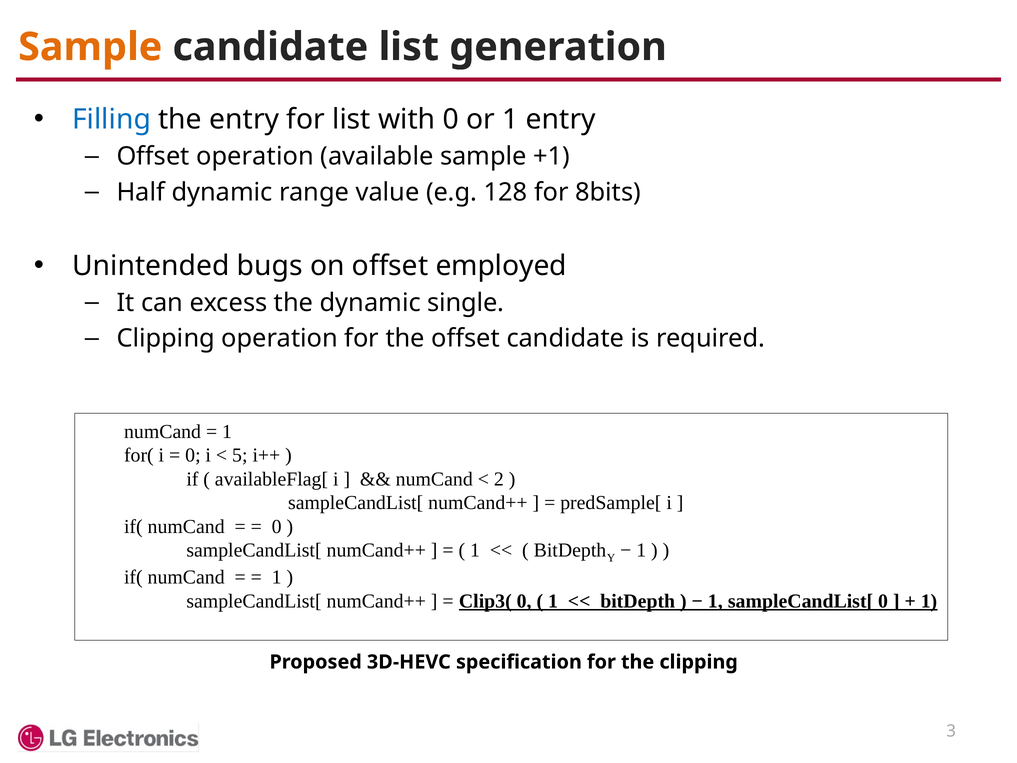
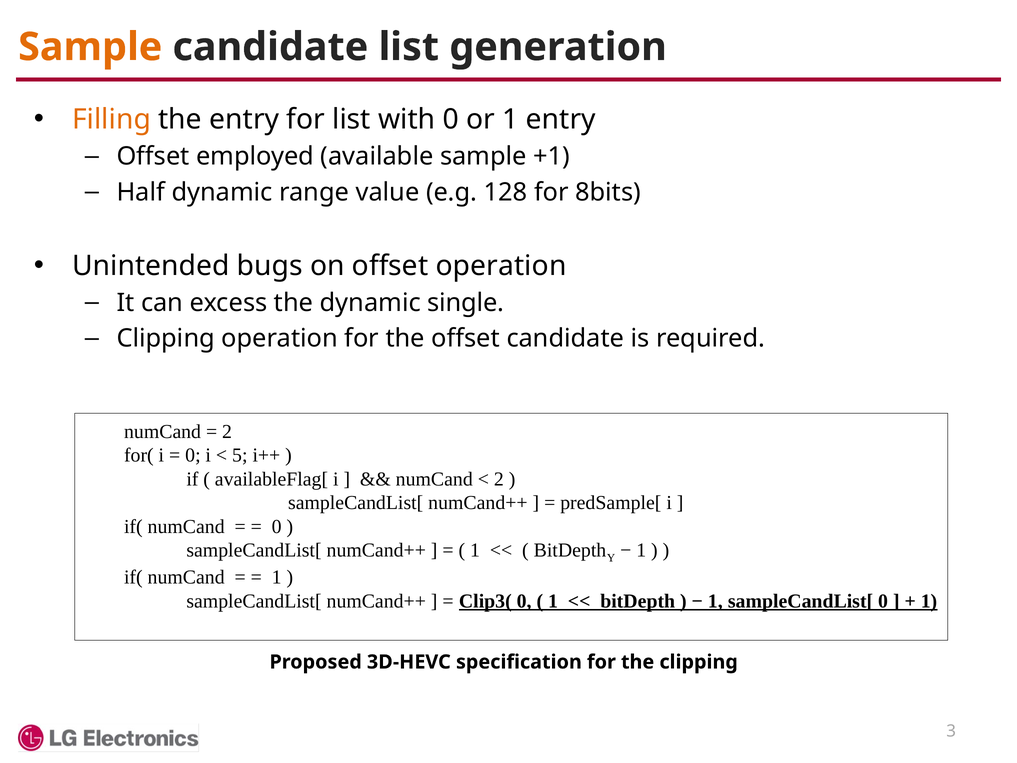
Filling colour: blue -> orange (112, 119)
Offset operation: operation -> employed (255, 156)
offset employed: employed -> operation (501, 266)
1: 1 -> 2 (227, 431)
